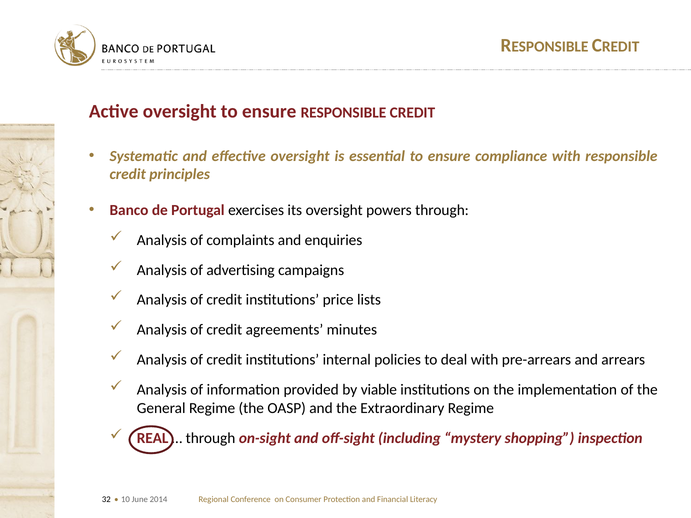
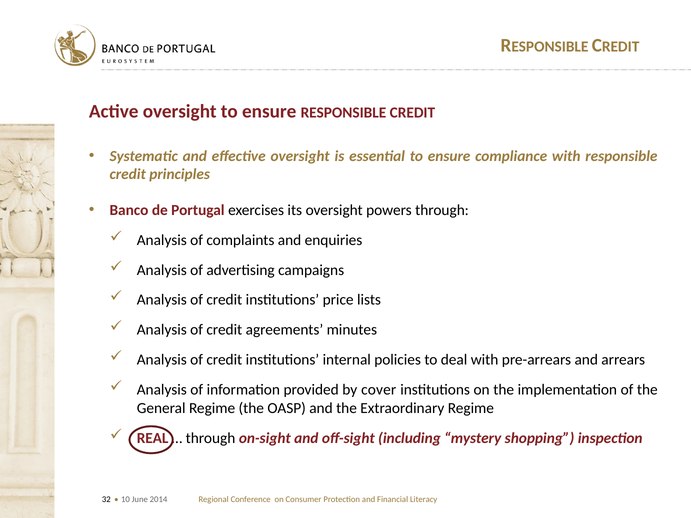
viable: viable -> cover (379, 390)
